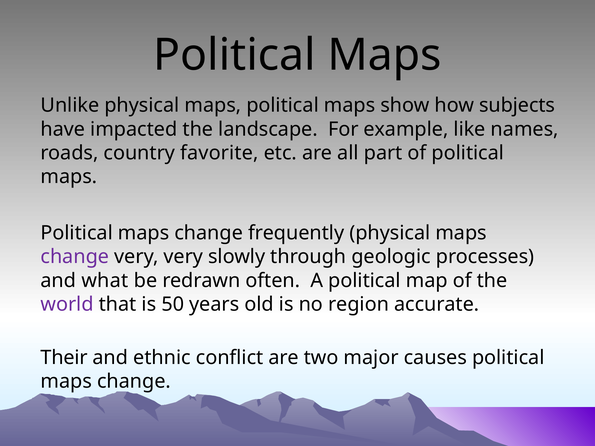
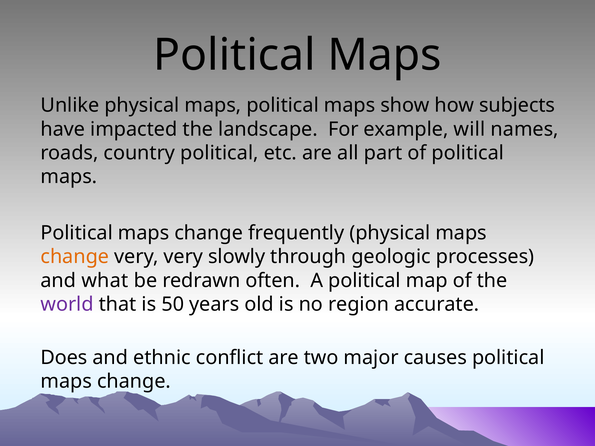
like: like -> will (469, 129)
country favorite: favorite -> political (219, 153)
change colour: purple -> orange (75, 257)
Their: Their -> Does (64, 358)
